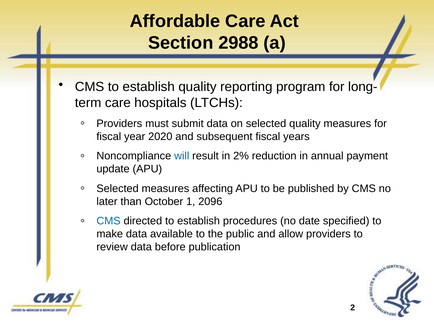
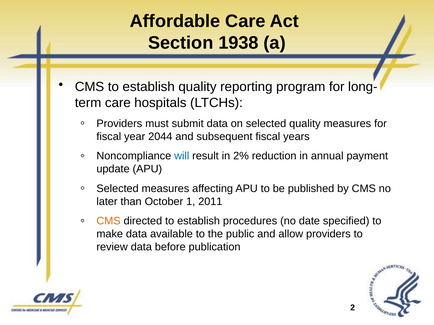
2988: 2988 -> 1938 (239, 43)
2020: 2020 -> 2044 (160, 137)
2096: 2096 -> 2011 (210, 202)
CMS colour: blue -> orange (109, 221)
